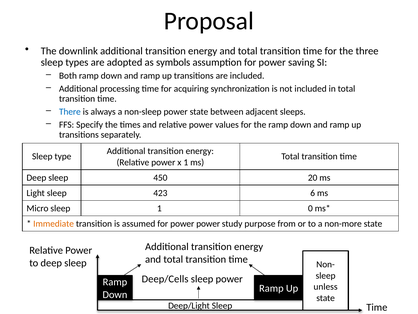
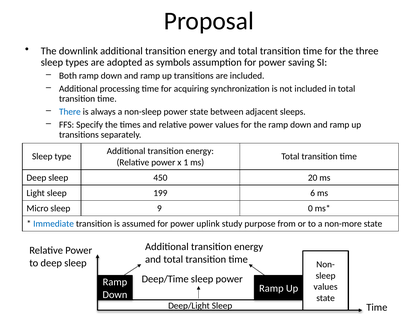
423: 423 -> 199 (160, 193)
sleep 1: 1 -> 9 (159, 208)
Immediate colour: orange -> blue (54, 223)
power power: power -> uplink (208, 223)
Deep/Cells: Deep/Cells -> Deep/Time (165, 279)
unless: unless -> values (326, 286)
